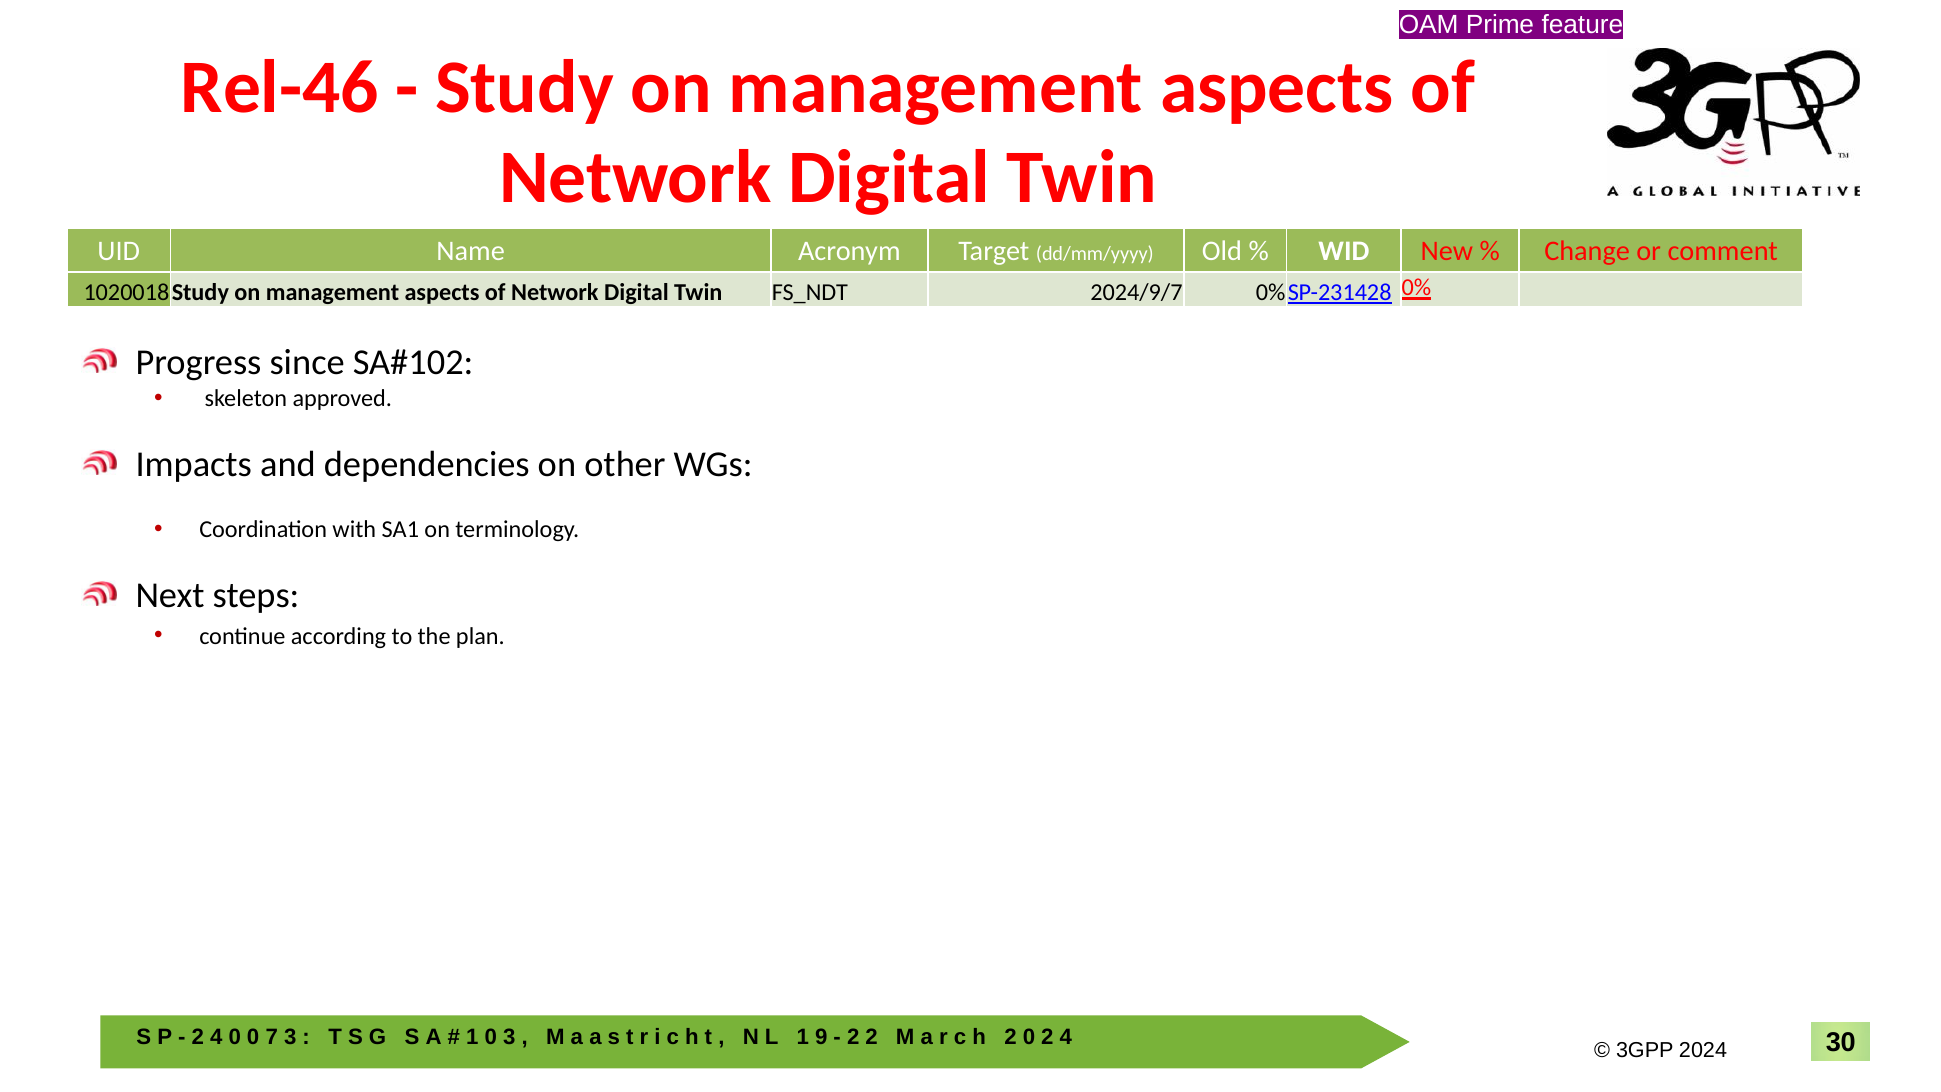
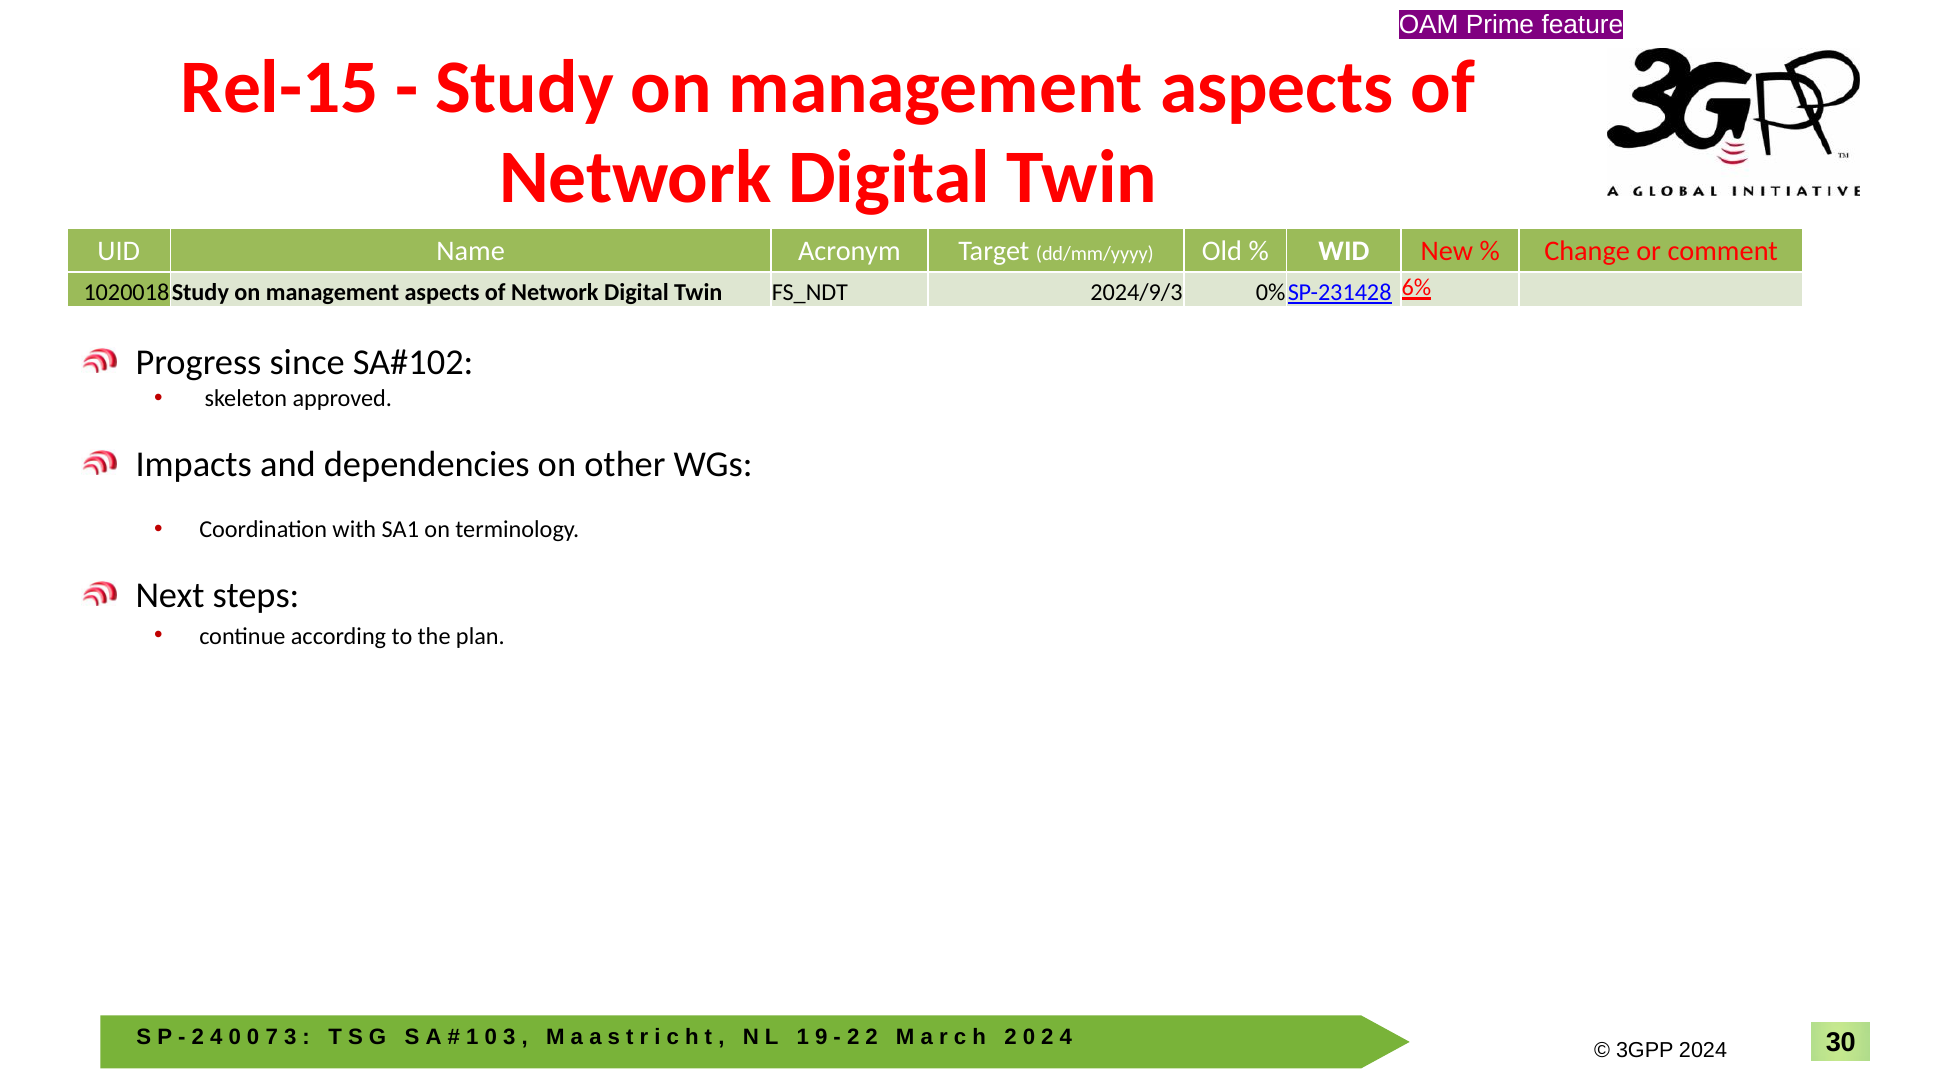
Rel-46: Rel-46 -> Rel-15 (280, 87)
2024/9/7: 2024/9/7 -> 2024/9/3 (1136, 292)
0%: 0% -> 6% (1416, 288)
